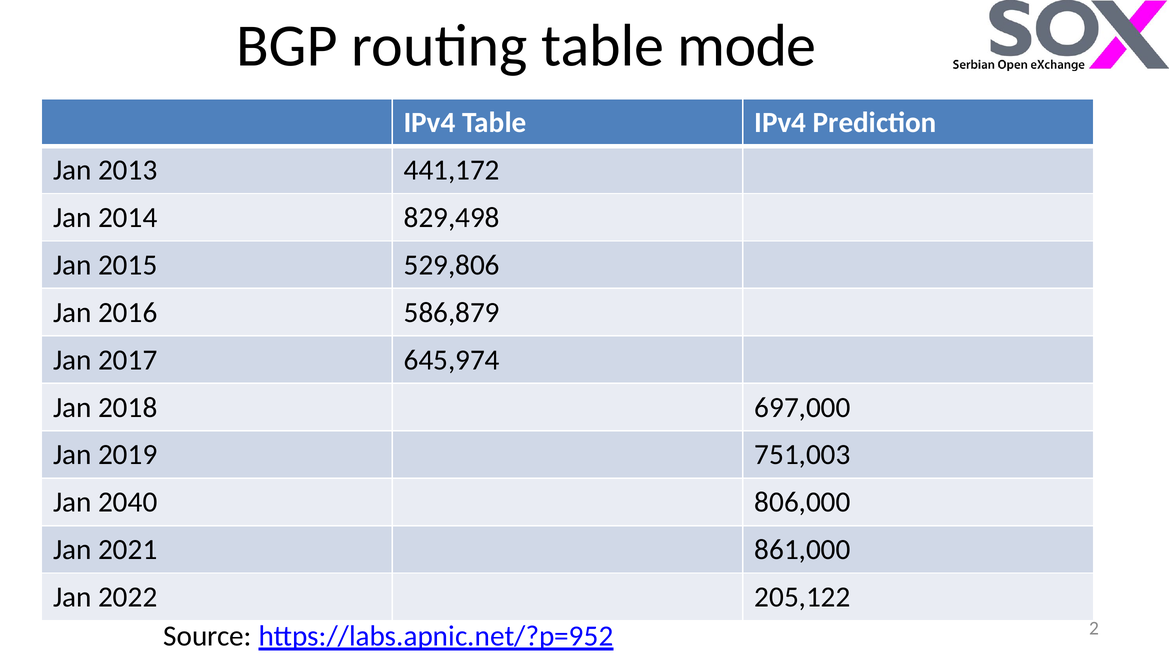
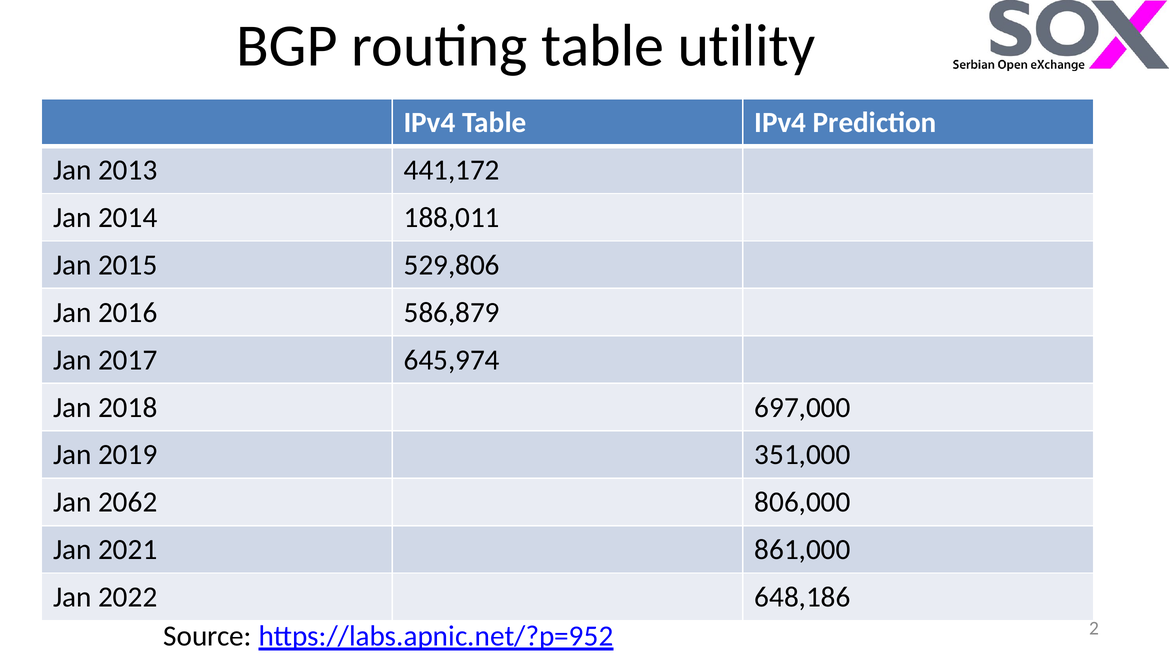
mode: mode -> utility (747, 46)
829,498: 829,498 -> 188,011 (452, 217)
751,003: 751,003 -> 351,000 (802, 455)
2040: 2040 -> 2062 (128, 502)
205,122: 205,122 -> 648,186 (802, 597)
